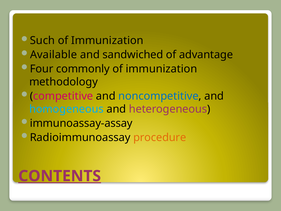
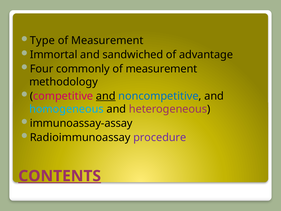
Such: Such -> Type (42, 41)
Immunization: Immunization -> Measurement (107, 41)
Available: Available -> Immortal (54, 55)
immunization: immunization -> measurement (161, 69)
and underline: none -> present (106, 96)
procedure colour: orange -> purple (160, 137)
